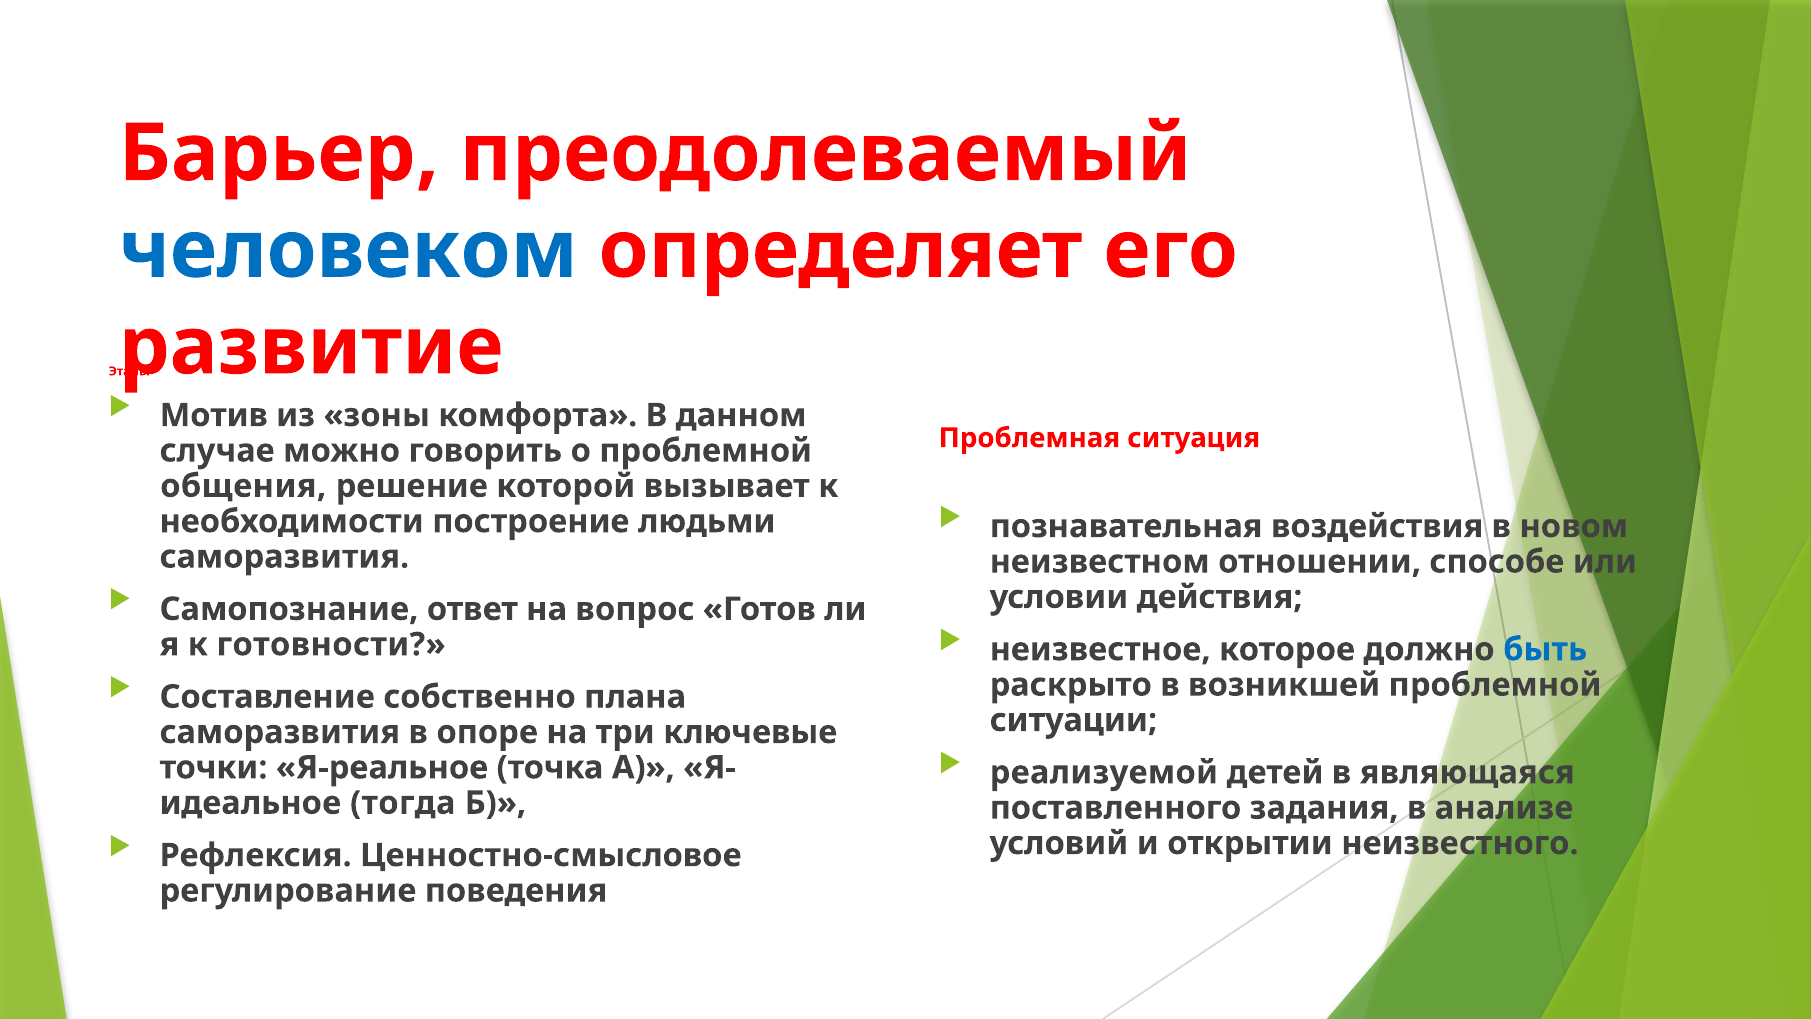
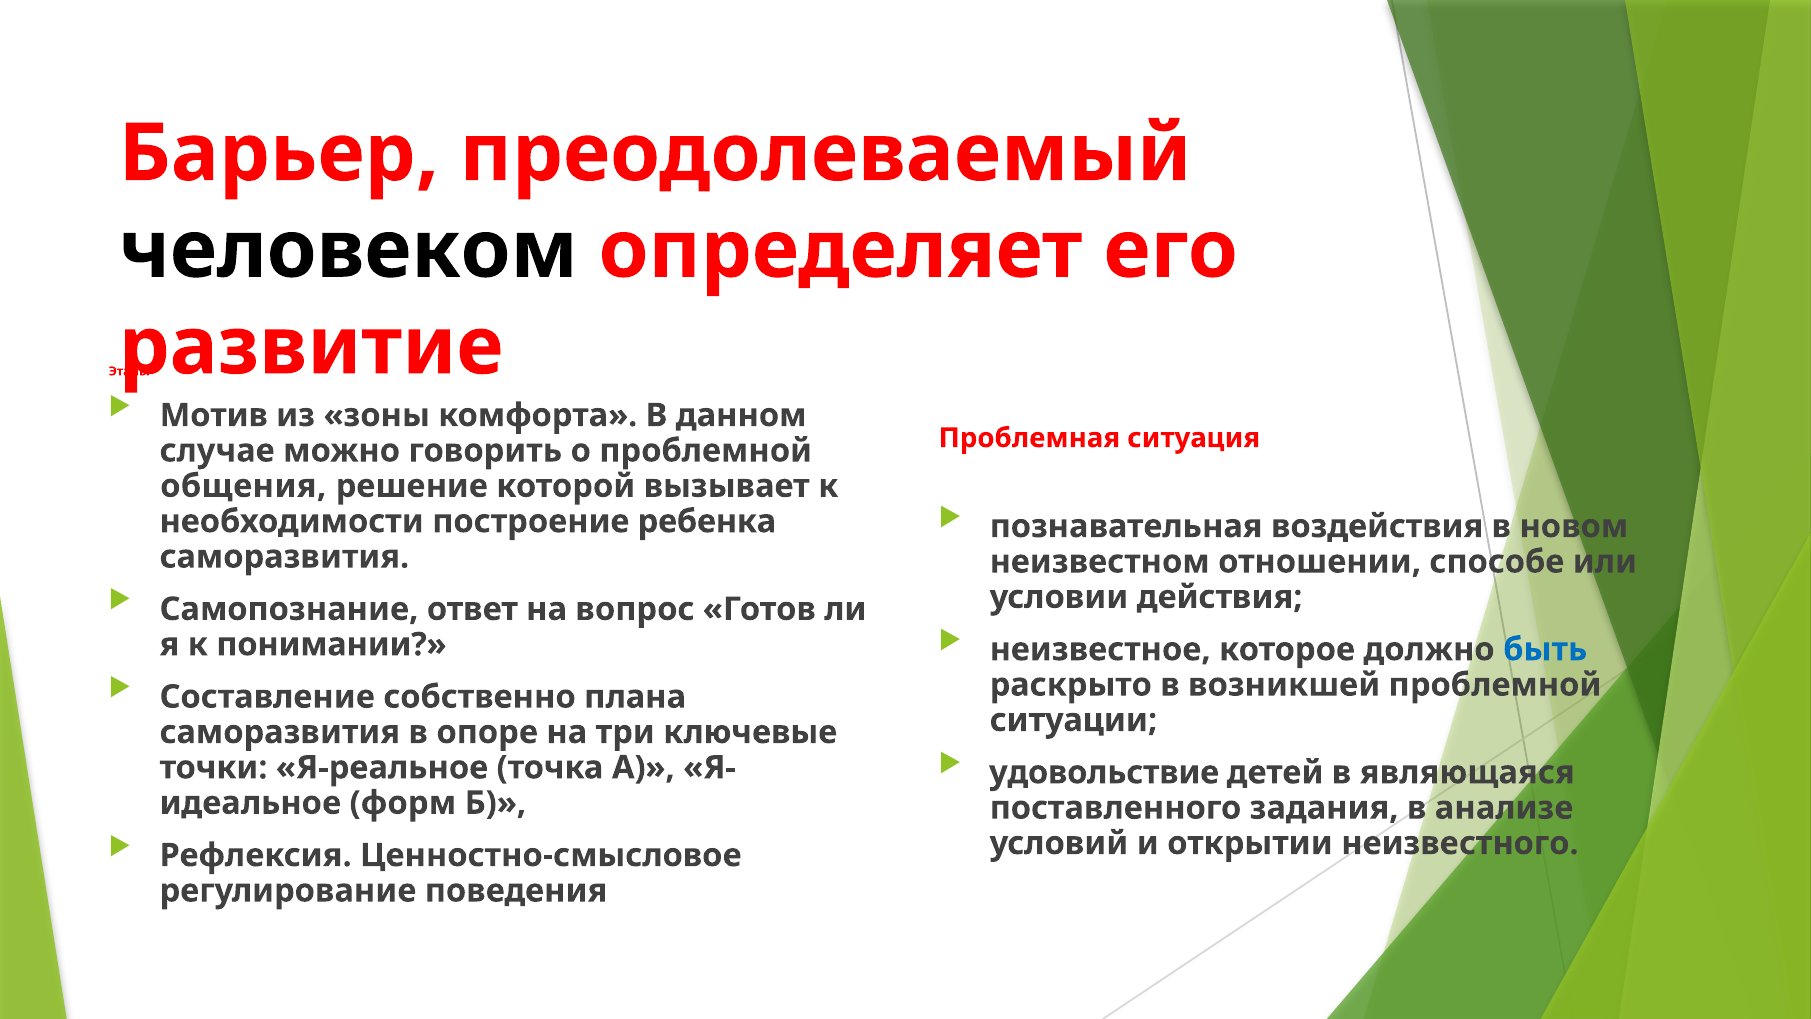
человеком colour: blue -> black (348, 250)
людьми: людьми -> ребенка (707, 521)
готовности: готовности -> понимании (331, 644)
реализуемой: реализуемой -> удовольствие (1104, 772)
тогда: тогда -> форм (403, 803)
